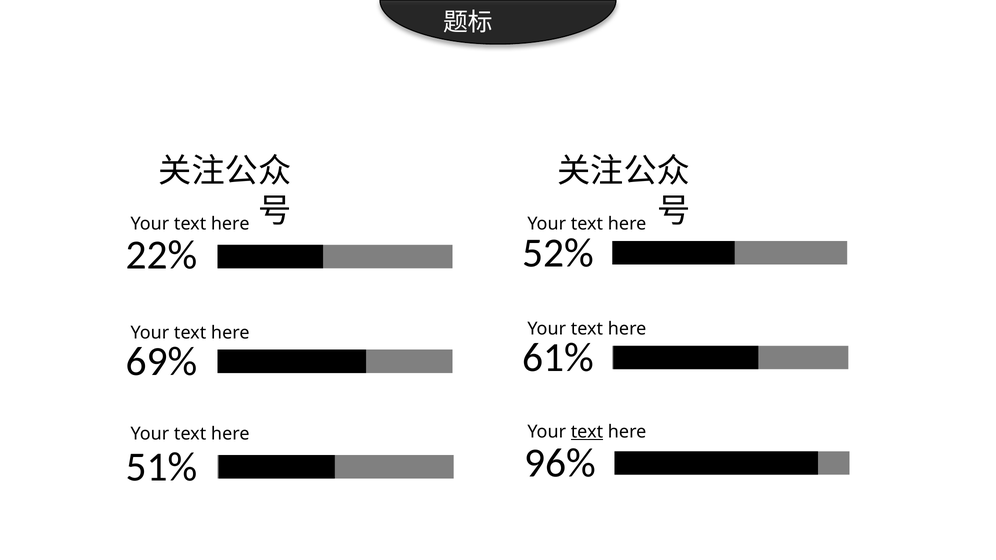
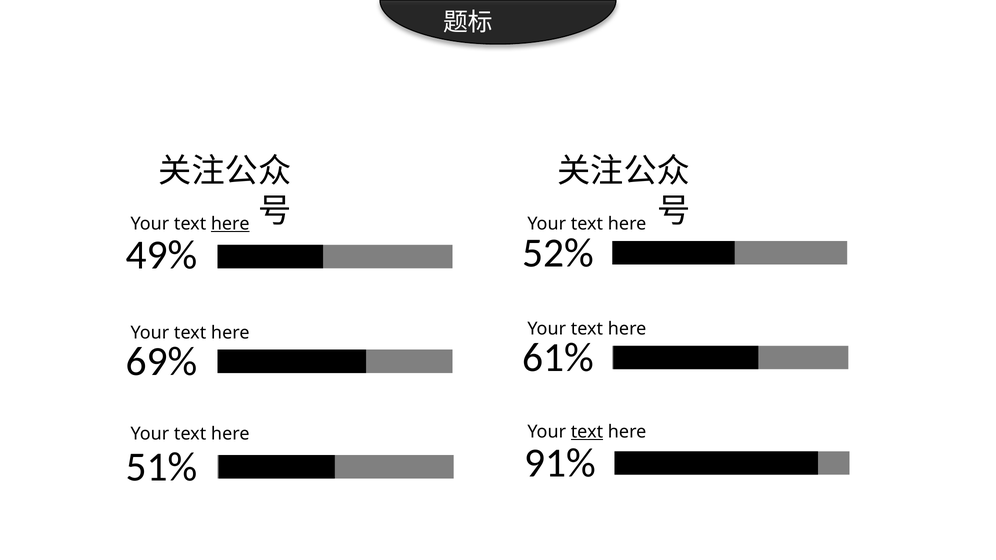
here underline: none -> present (230, 224)
22%: 22% -> 49% (161, 255)
96%: 96% -> 91% (560, 463)
